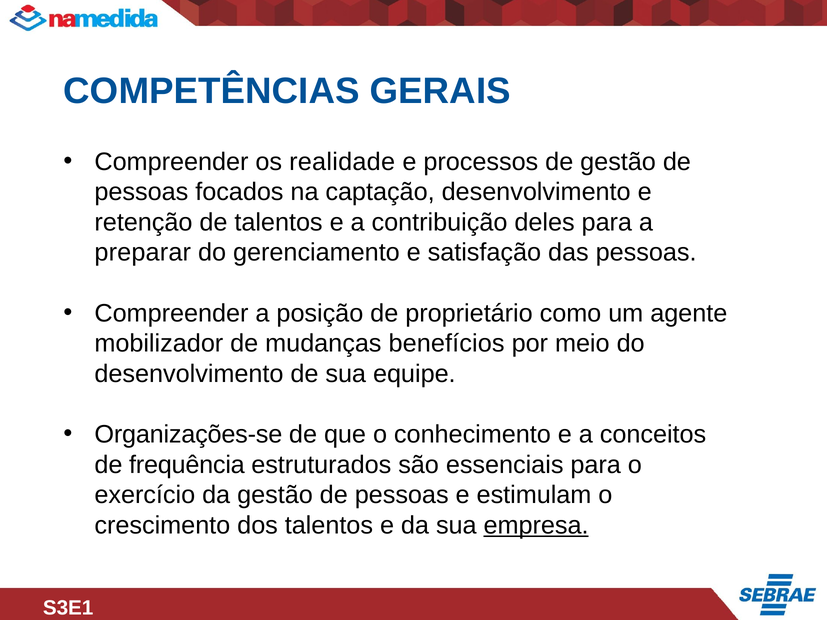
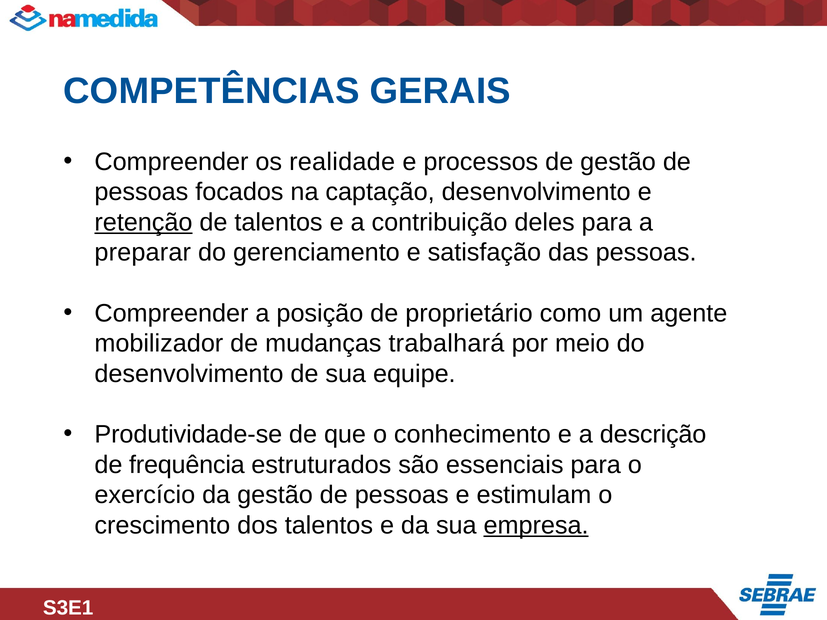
retenção underline: none -> present (144, 222)
benefícios: benefícios -> trabalhará (446, 344)
Organizações-se: Organizações-se -> Produtividade-se (188, 435)
conceitos: conceitos -> descrição (653, 435)
